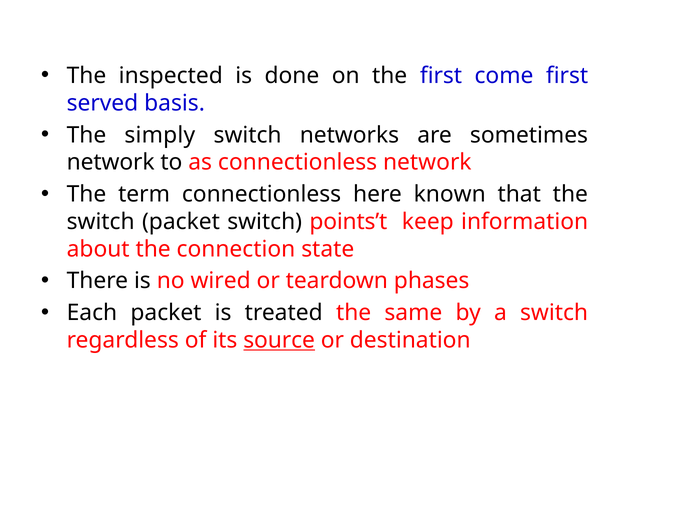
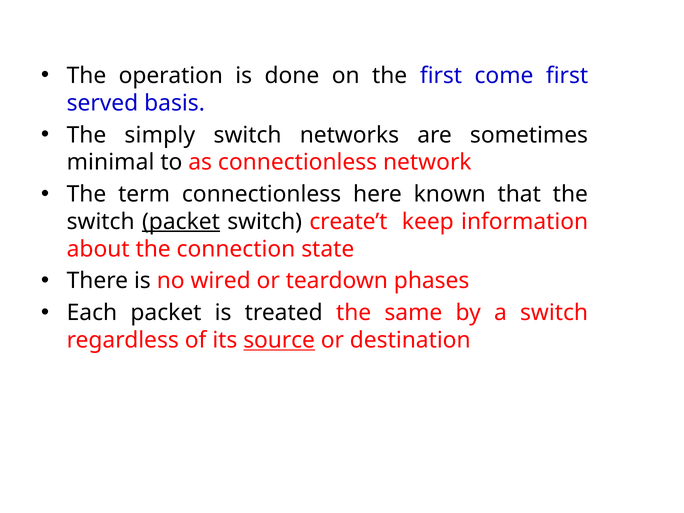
inspected: inspected -> operation (171, 76)
network: network -> minimal (111, 162)
packet underline: none -> present (181, 222)
points’t: points’t -> create’t (348, 222)
